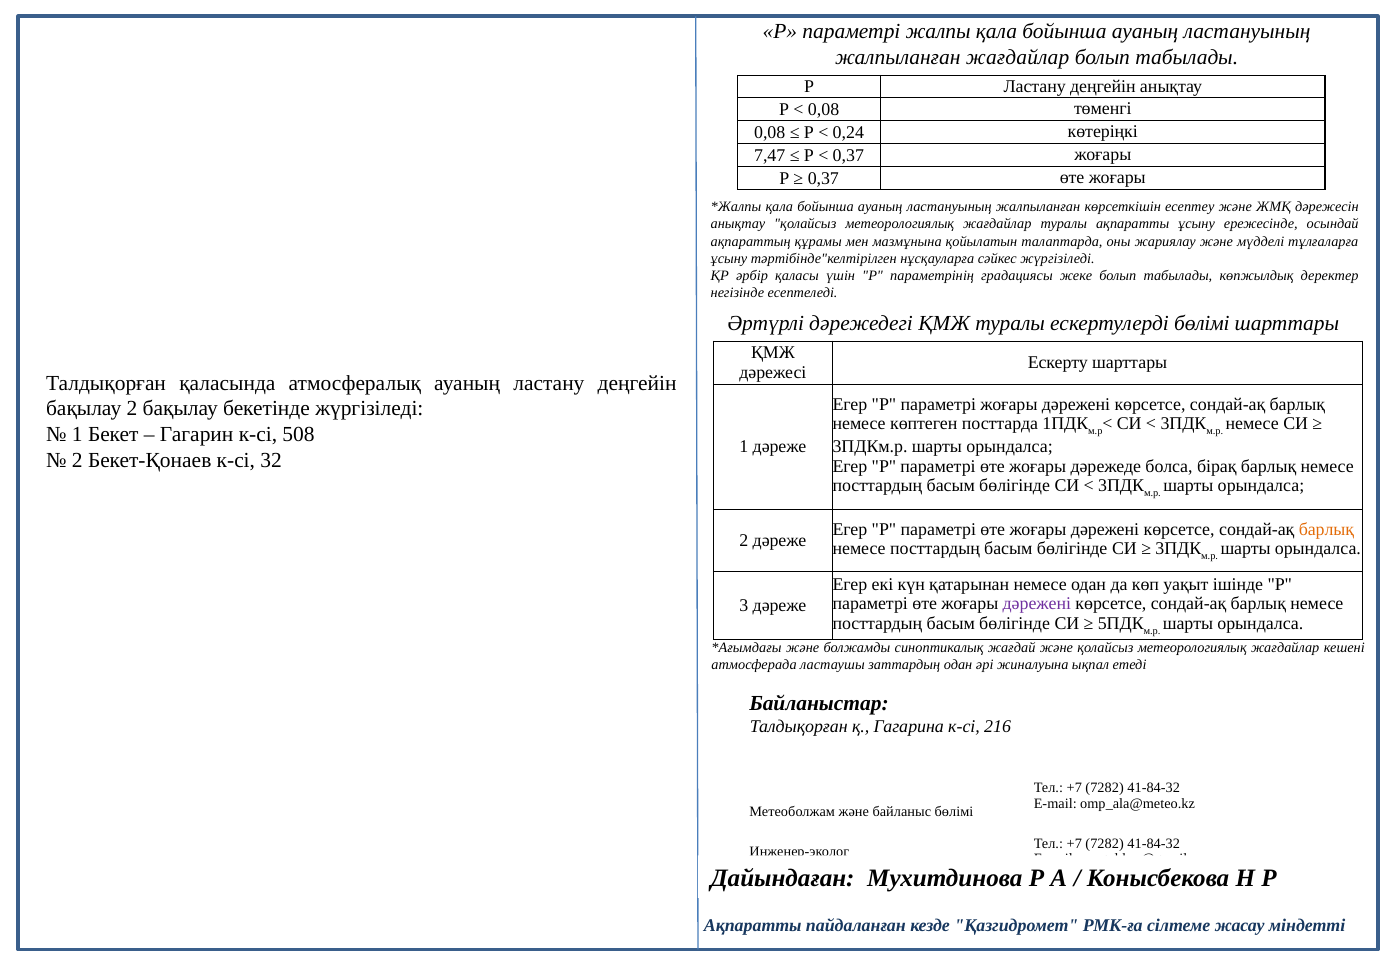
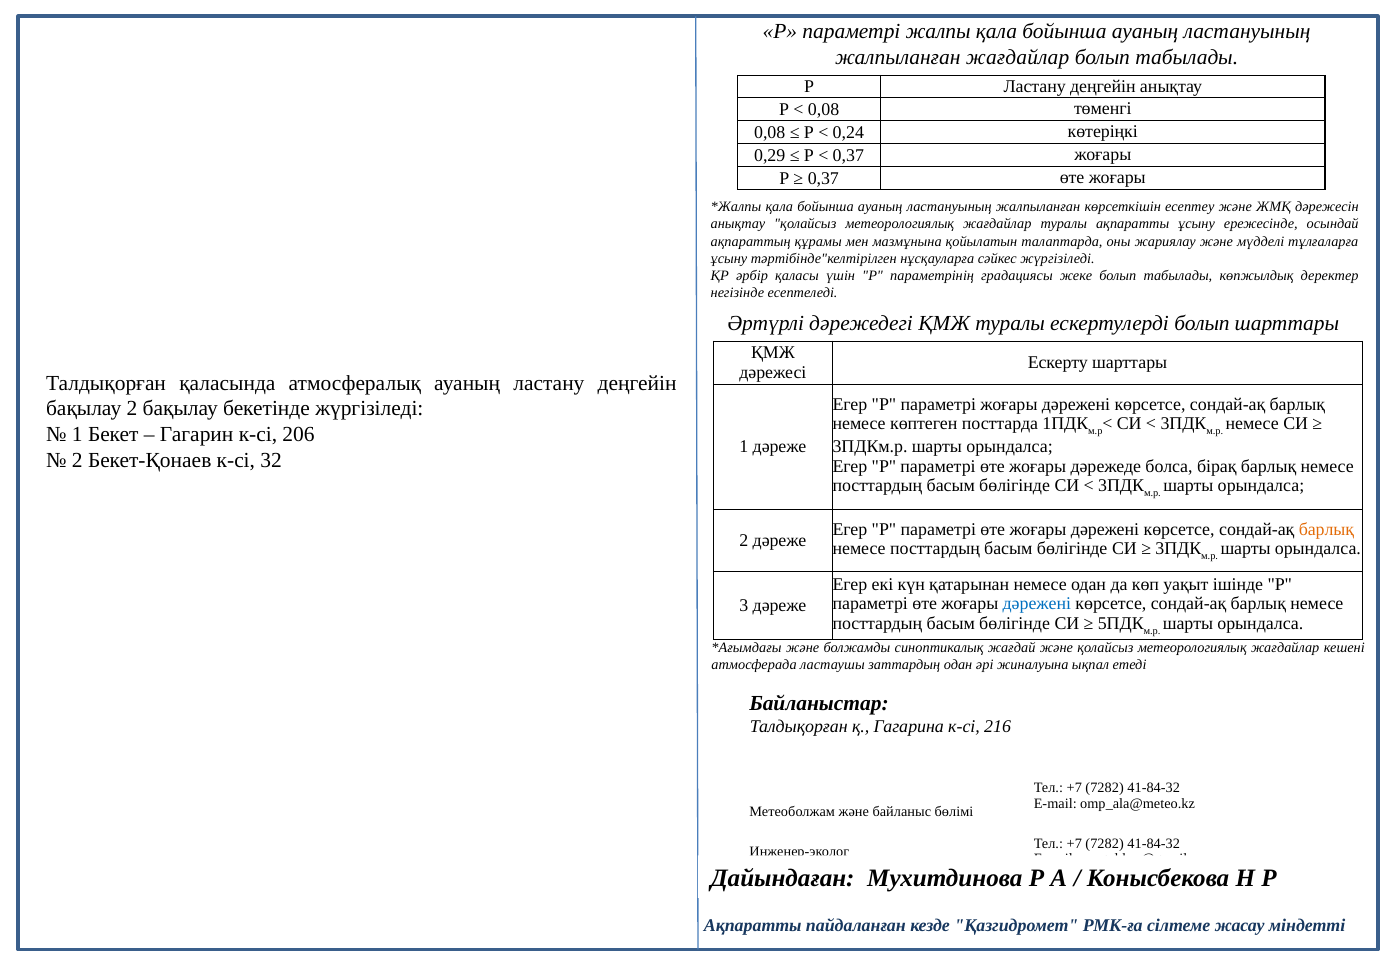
7,47: 7,47 -> 0,29 (770, 155)
ескертулерді бөлімі: бөлімі -> болып (1202, 323)
508: 508 -> 206 (299, 435)
дәрежені colour: purple -> blue (1037, 604)
